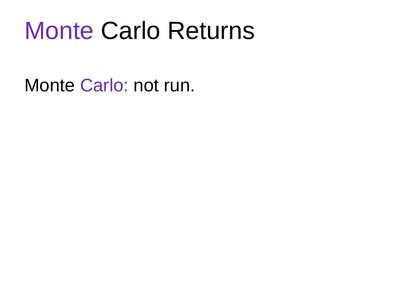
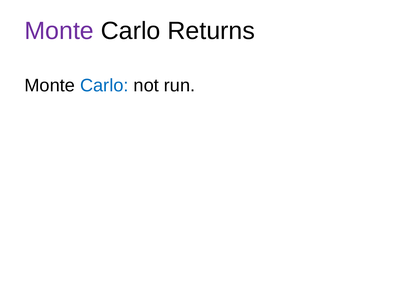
Carlo colour: purple -> blue (104, 86)
